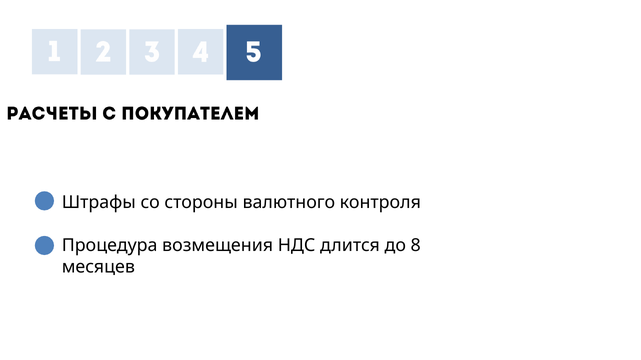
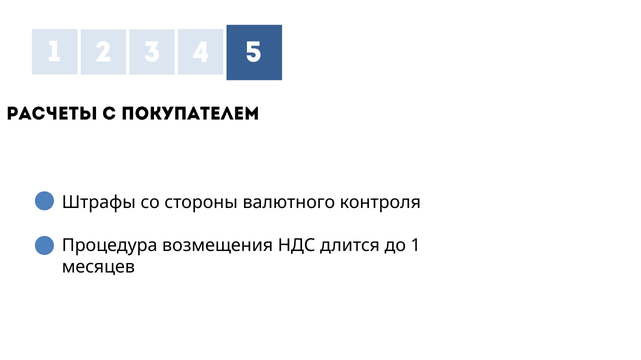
8: 8 -> 1 (416, 246)
